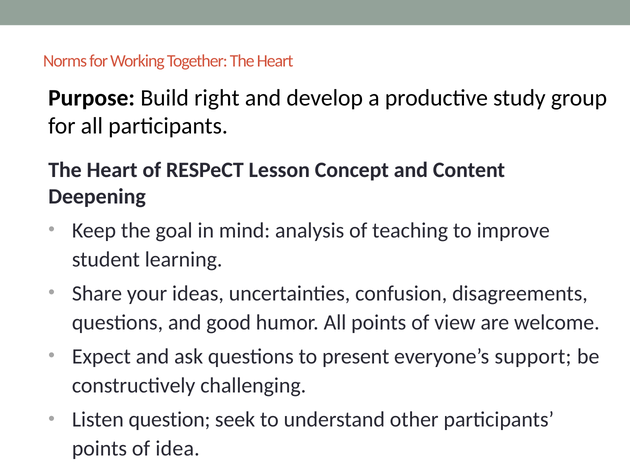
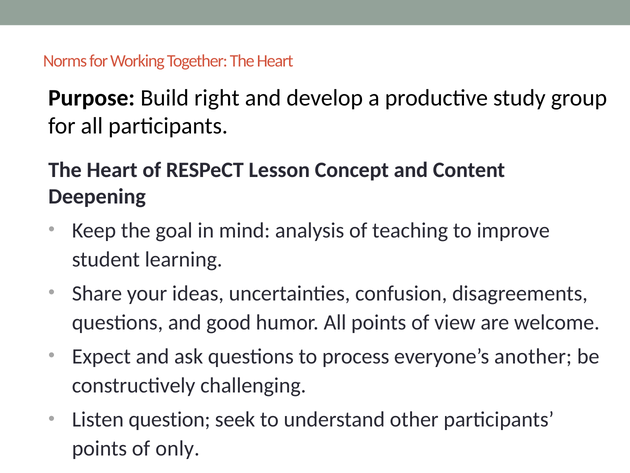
present: present -> process (356, 356)
support: support -> another (533, 356)
idea: idea -> only (178, 448)
